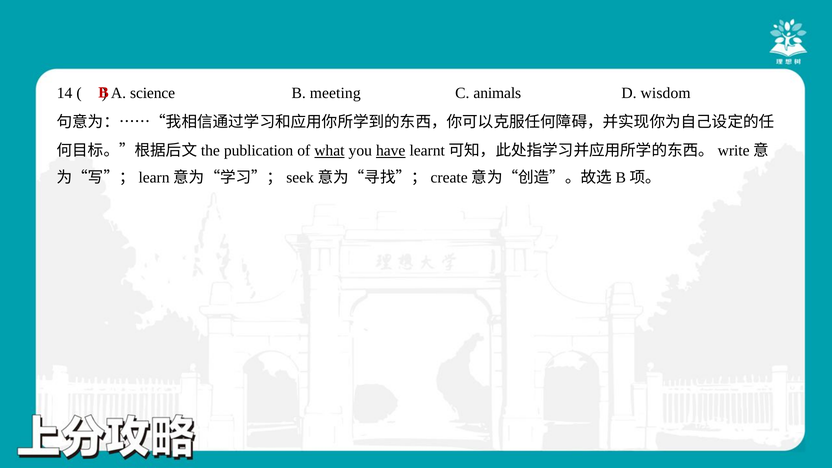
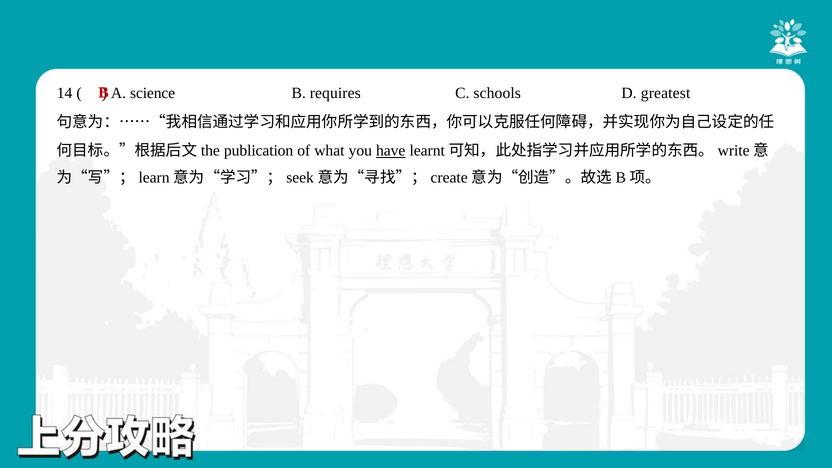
meeting: meeting -> requires (335, 93)
animals: animals -> schools (497, 93)
wisdom: wisdom -> greatest (666, 93)
what underline: present -> none (329, 151)
